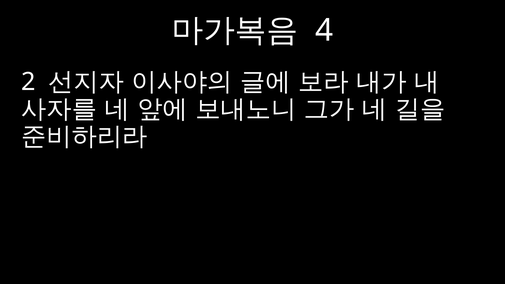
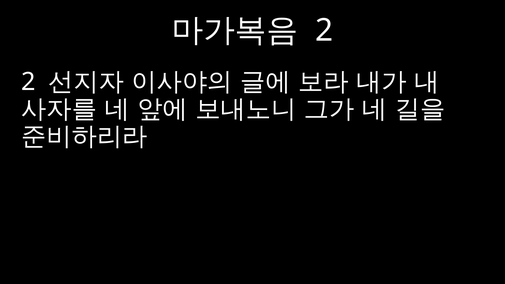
4: 4 -> 2 (324, 30)
